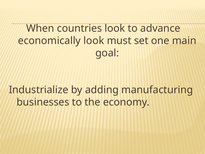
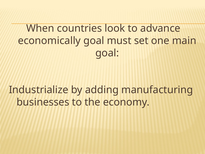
economically look: look -> goal (94, 41)
